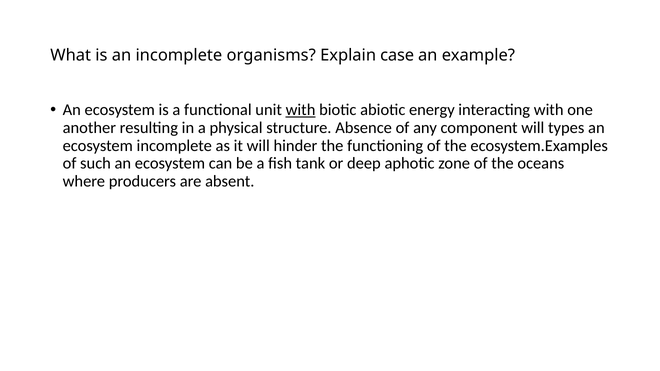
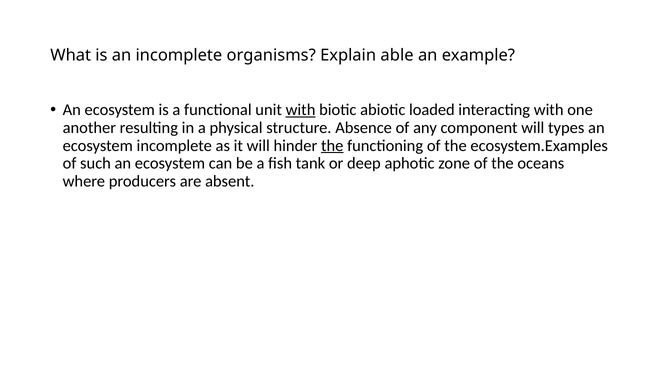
case: case -> able (397, 56)
energy: energy -> loaded (432, 110)
the underline: none -> present (332, 146)
